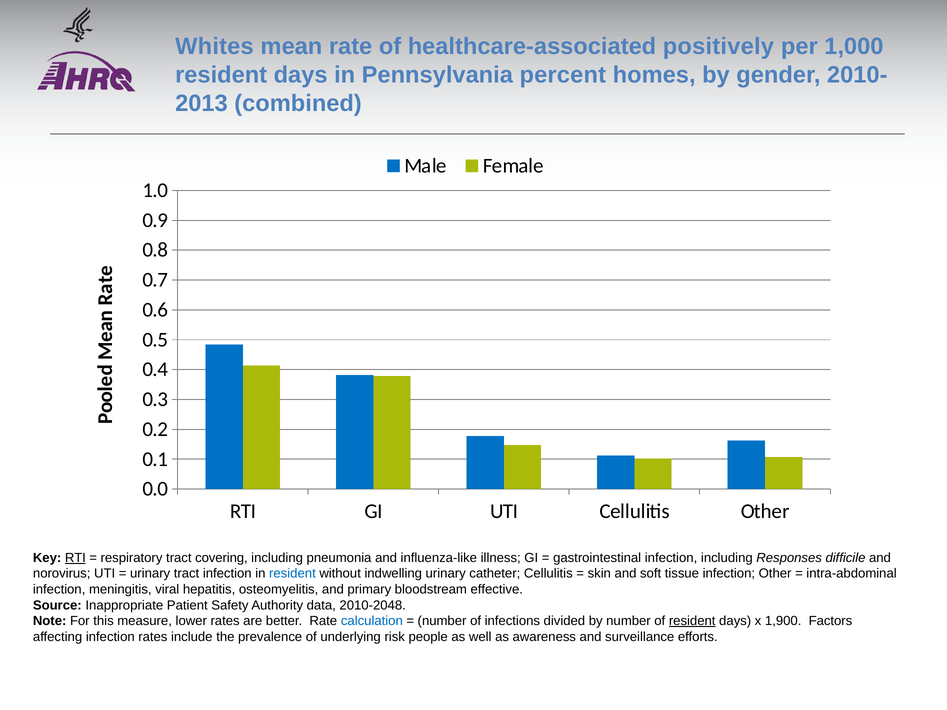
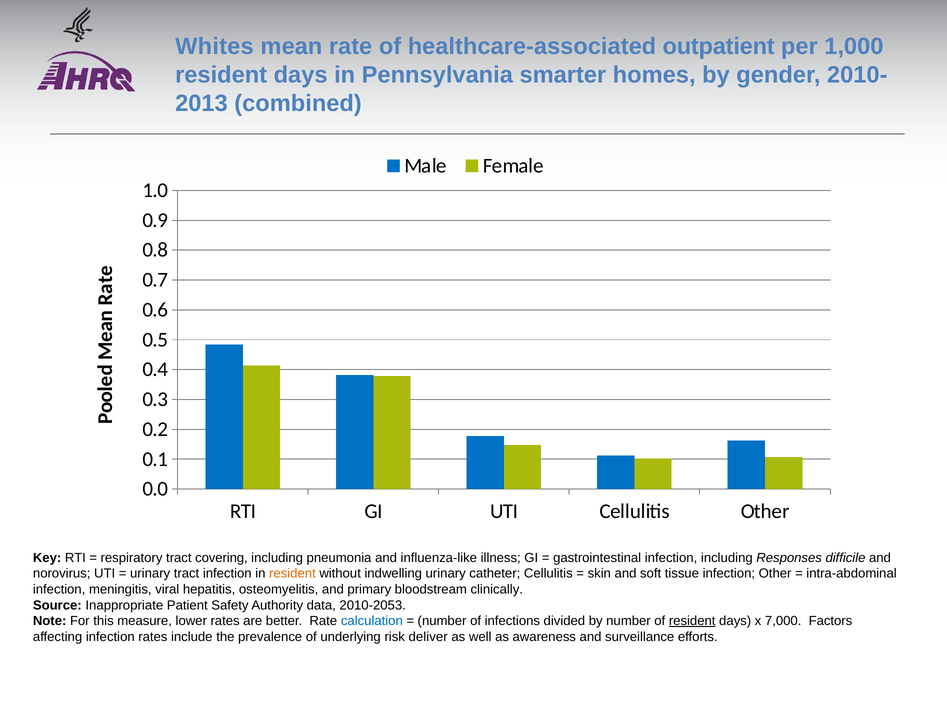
positively: positively -> outpatient (719, 47)
percent: percent -> smarter (563, 75)
RTI underline: present -> none (75, 558)
resident colour: blue -> orange (292, 574)
effective: effective -> clinically (497, 590)
2010-2048: 2010-2048 -> 2010-2053 (373, 605)
1,900: 1,900 -> 7,000 (783, 621)
people: people -> deliver (428, 637)
